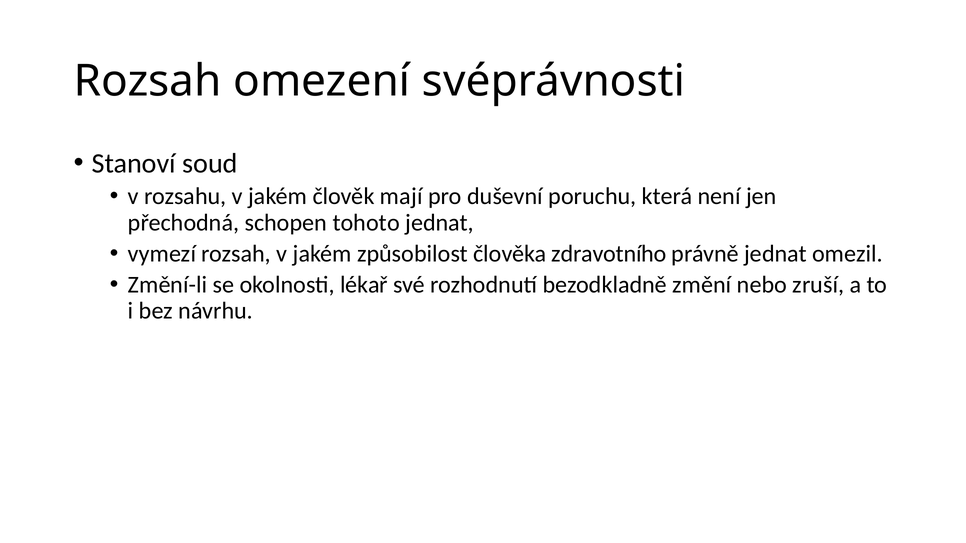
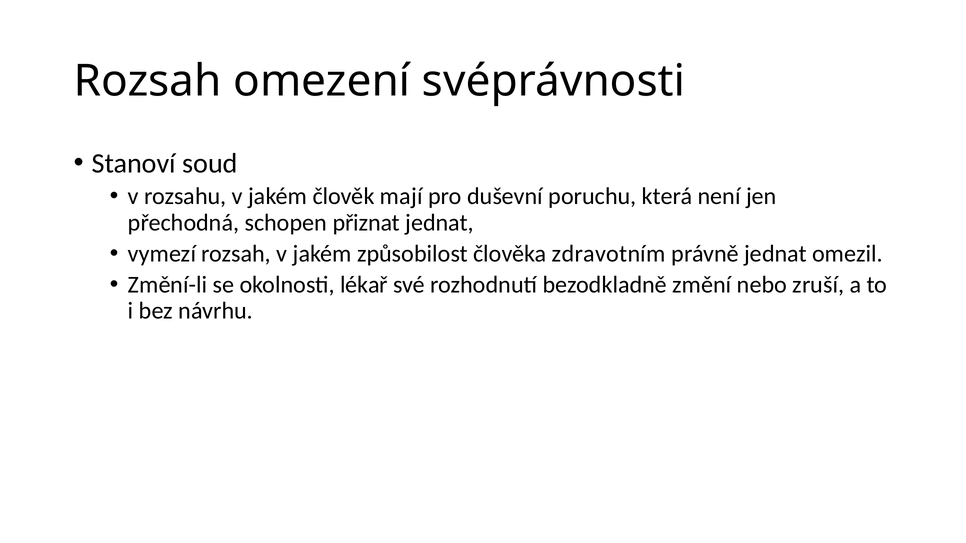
tohoto: tohoto -> přiznat (366, 223)
zdravotního: zdravotního -> zdravotním (609, 254)
